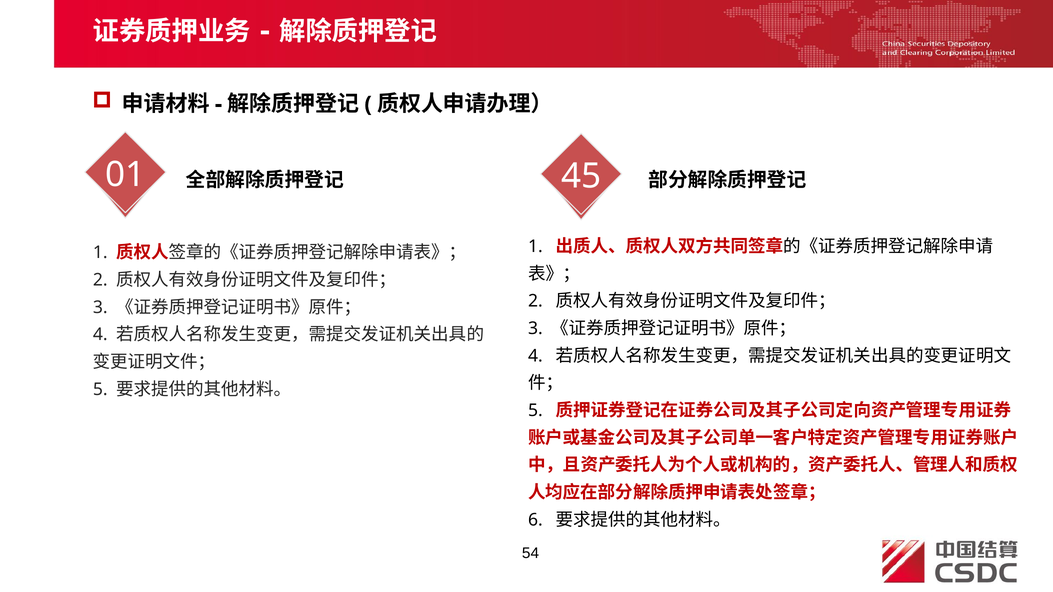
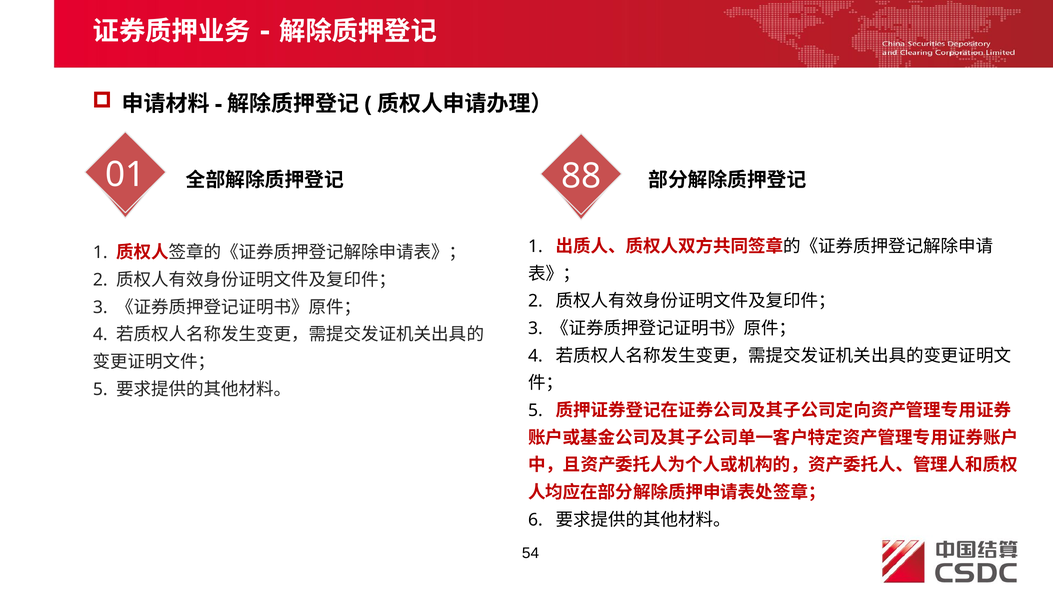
45: 45 -> 88 (581, 176)
